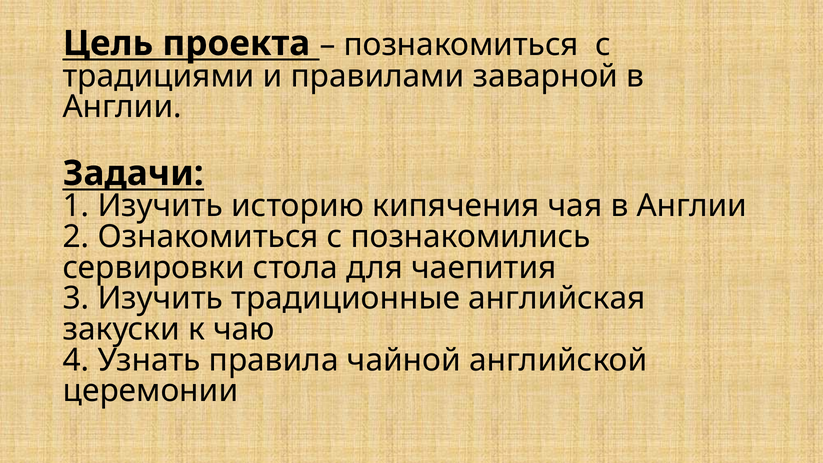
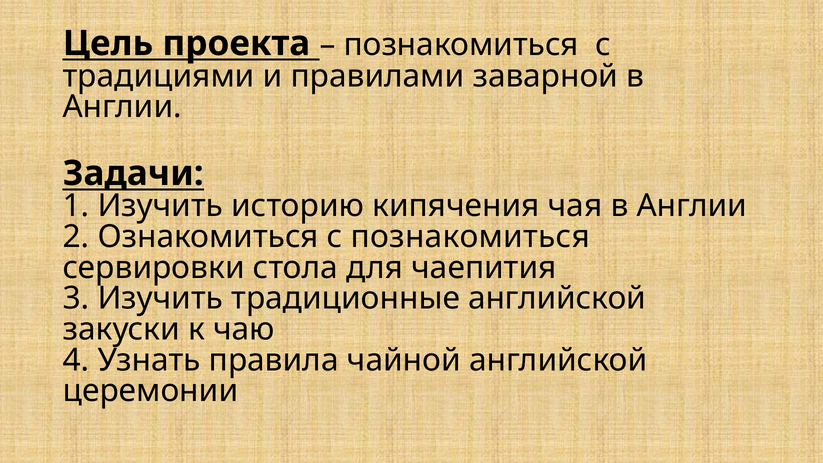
с познакомились: познакомились -> познакомиться (470, 237)
традиционные английская: английская -> английской (557, 298)
